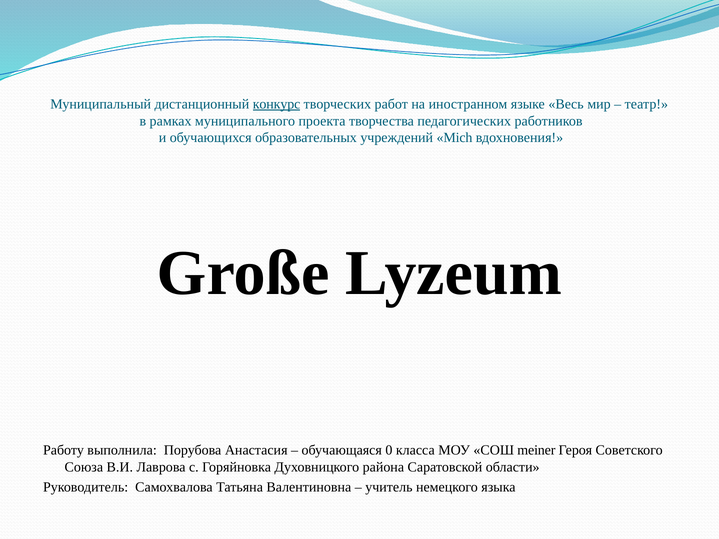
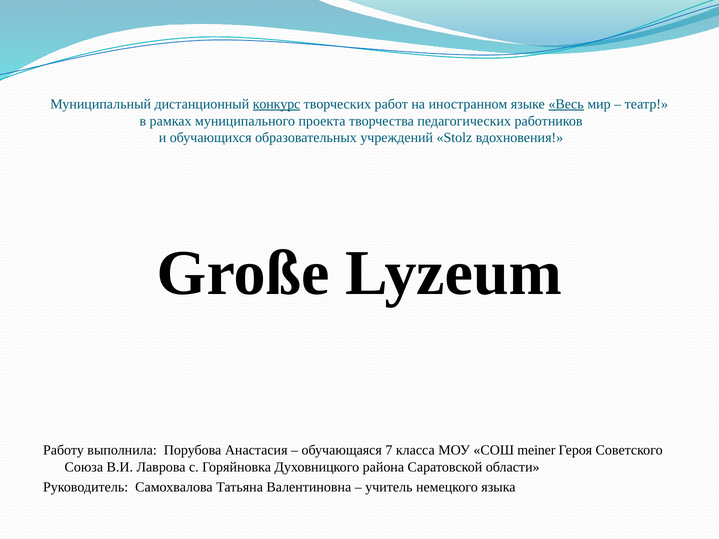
Весь underline: none -> present (566, 104)
Mich: Mich -> Stolz (454, 138)
0: 0 -> 7 (389, 451)
